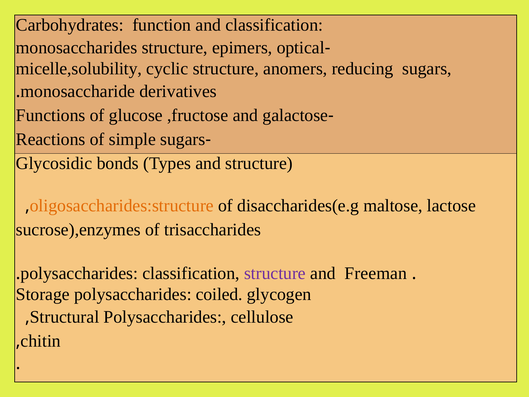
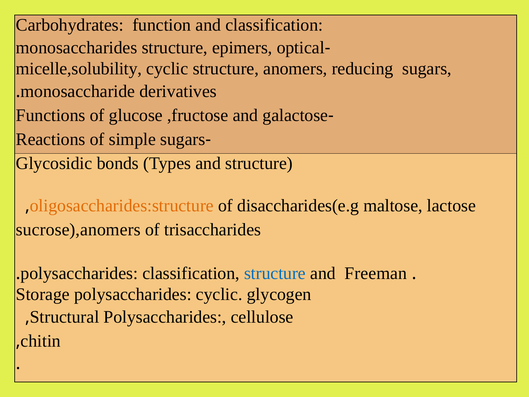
sucrose),enzymes: sucrose),enzymes -> sucrose),anomers (78, 230)
structure colour: purple -> blue (275, 273)
polysaccharides coiled: coiled -> cyclic (219, 294)
